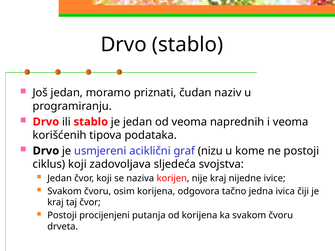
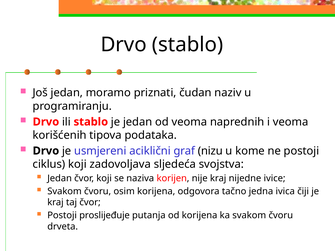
procijenjeni: procijenjeni -> proslijeđuje (104, 216)
